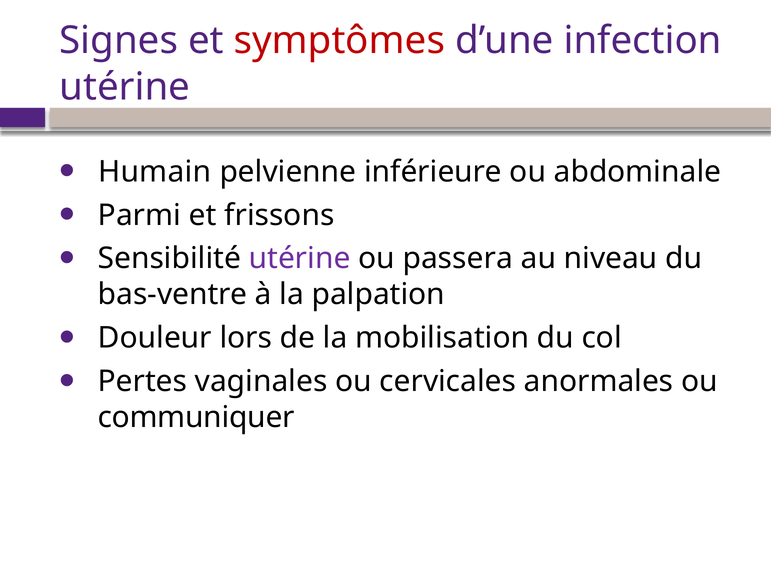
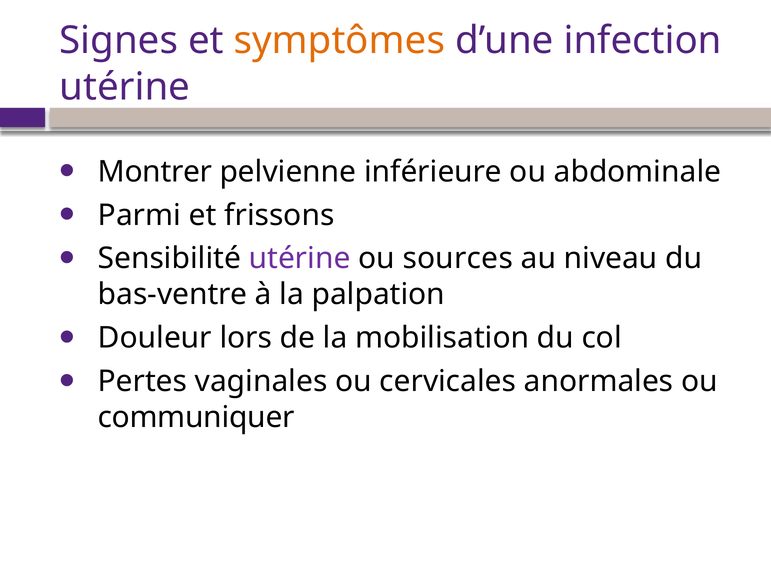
symptômes colour: red -> orange (339, 41)
Humain: Humain -> Montrer (155, 172)
passera: passera -> sources (458, 259)
